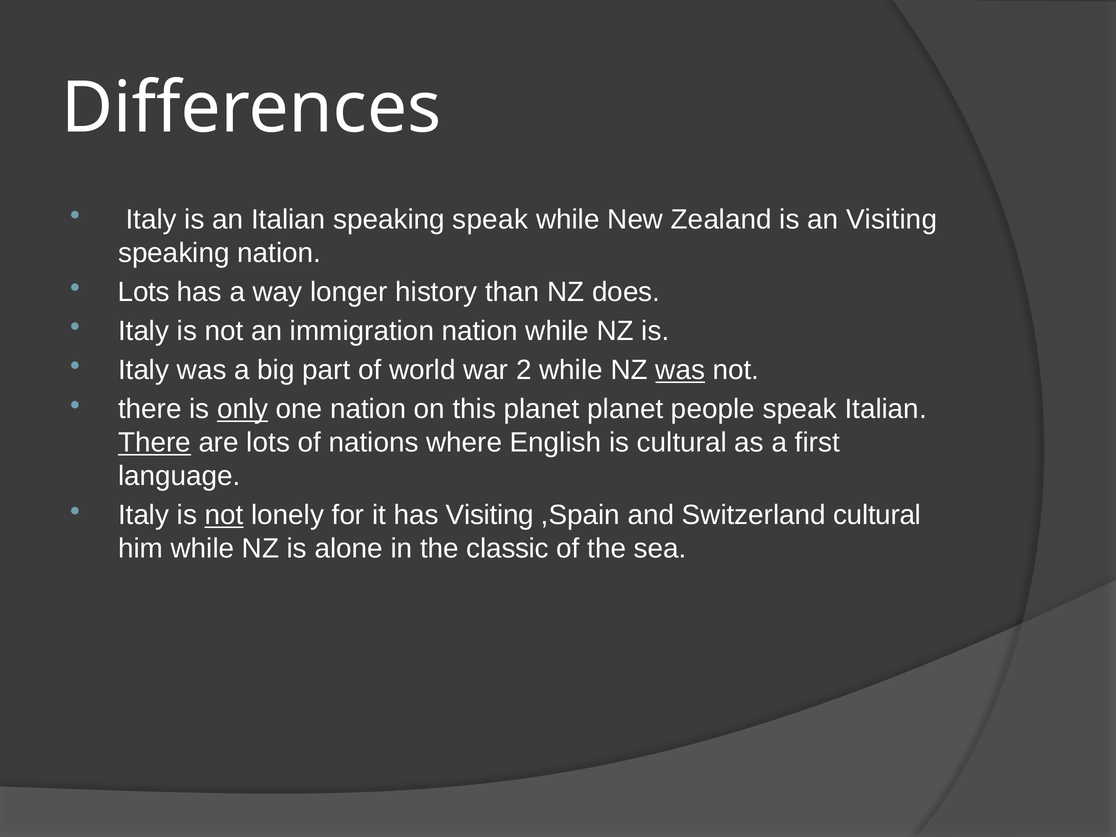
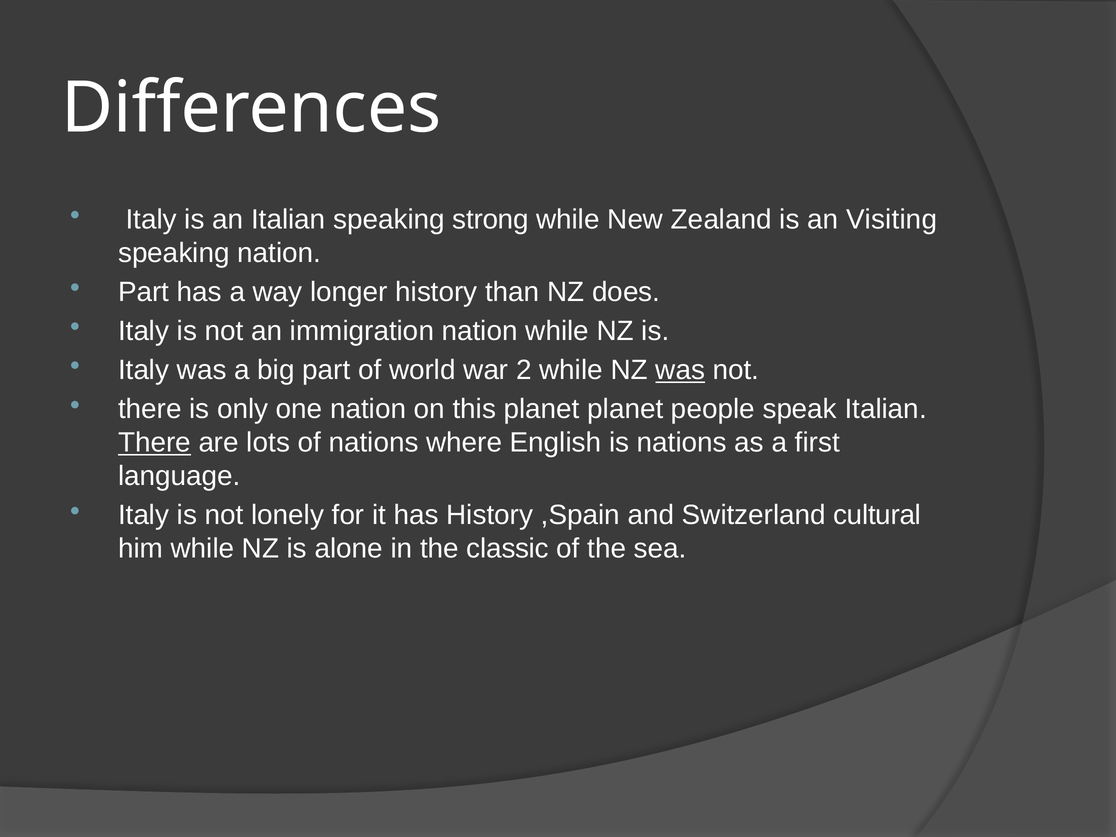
speaking speak: speak -> strong (491, 219)
Lots: Lots -> Part (144, 292)
only underline: present -> none (243, 409)
is cultural: cultural -> nations (682, 443)
not underline: present -> none (224, 515)
has Visiting: Visiting -> History (490, 515)
